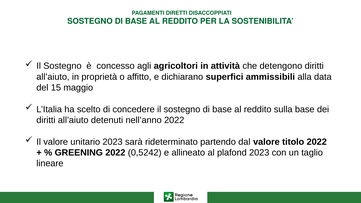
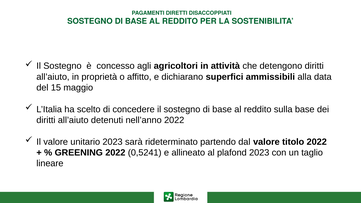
0,5242: 0,5242 -> 0,5241 (145, 153)
